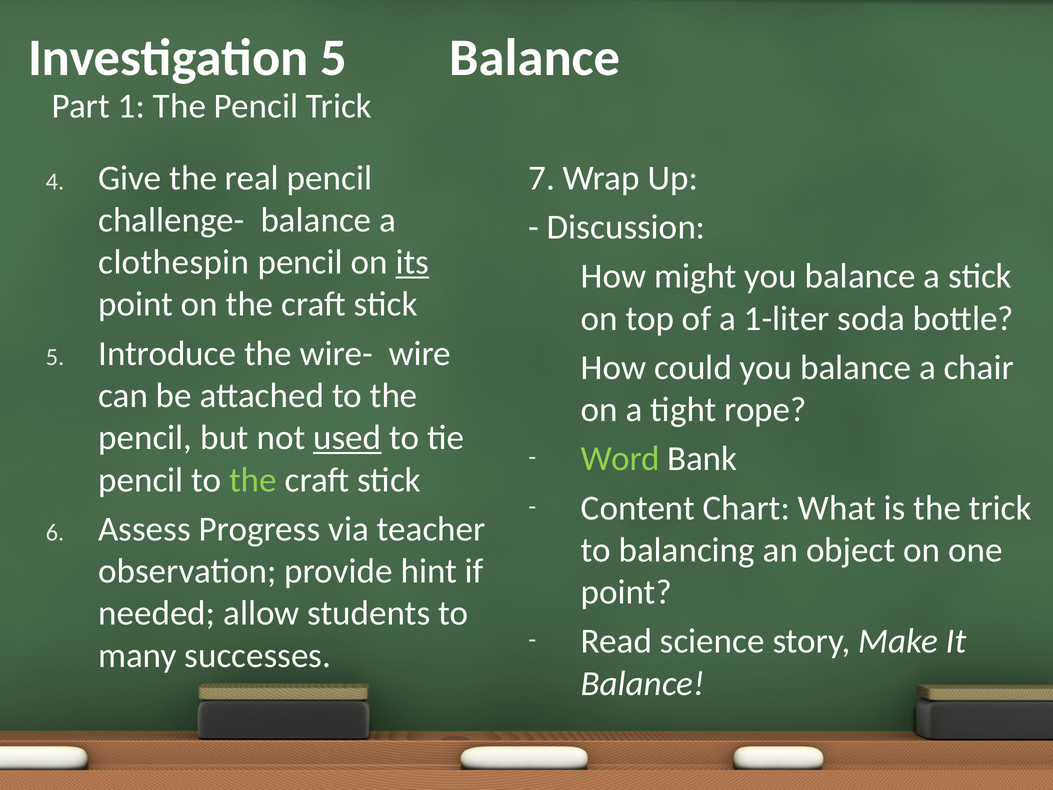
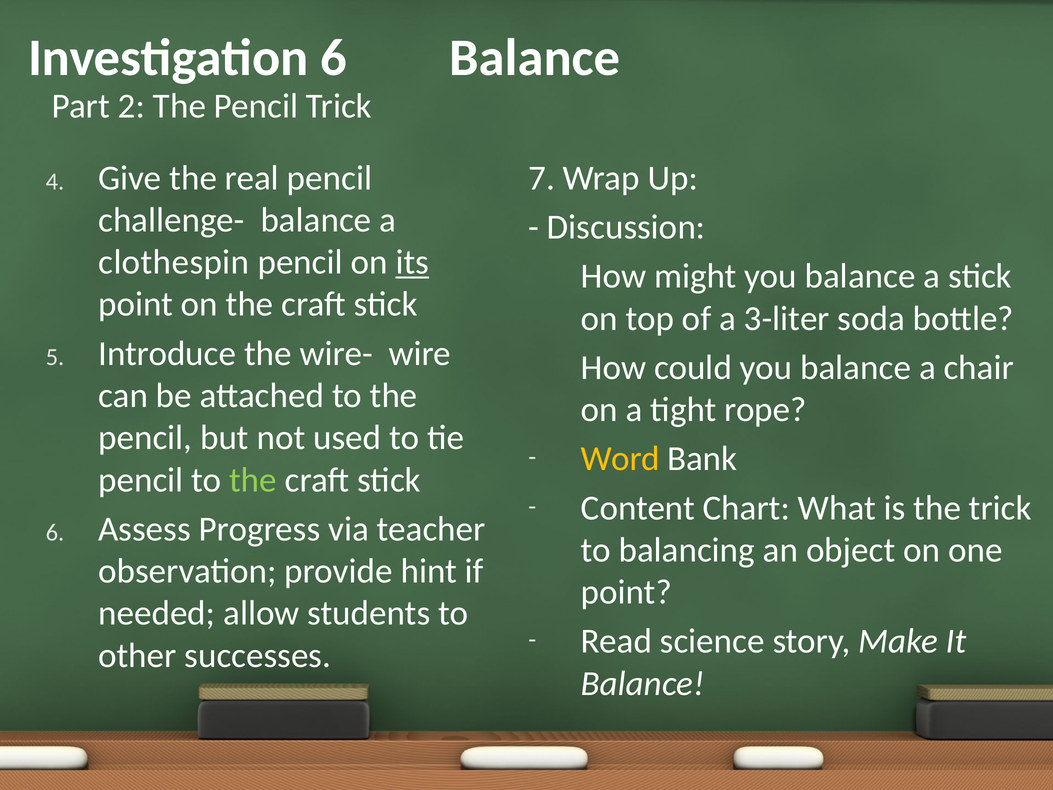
Investigation 5: 5 -> 6 (334, 58)
1: 1 -> 2 (132, 106)
1-liter: 1-liter -> 3-liter (787, 318)
used underline: present -> none (347, 438)
Word colour: light green -> yellow (620, 459)
many: many -> other (137, 655)
